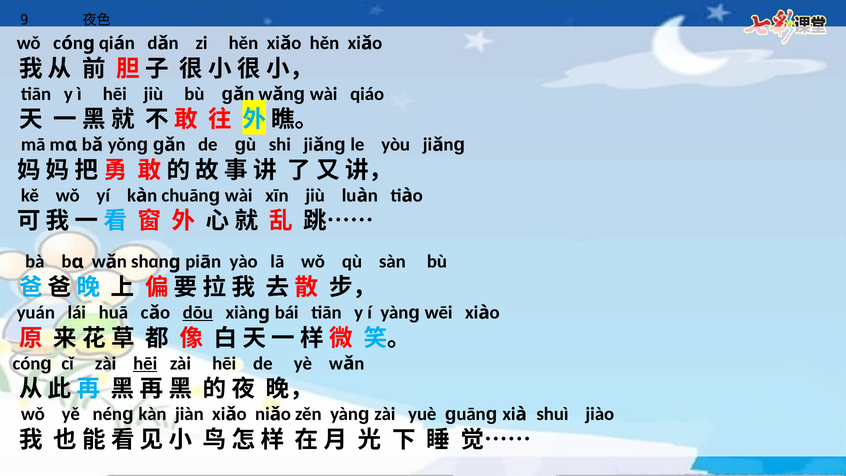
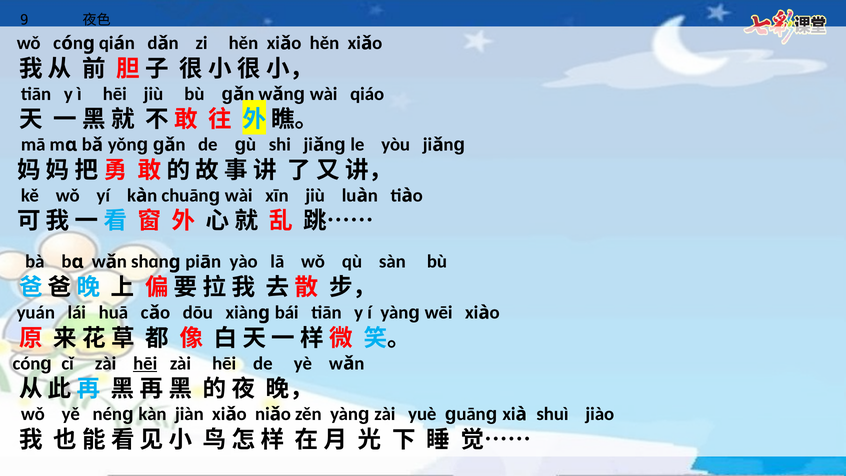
dōu underline: present -> none (198, 312)
